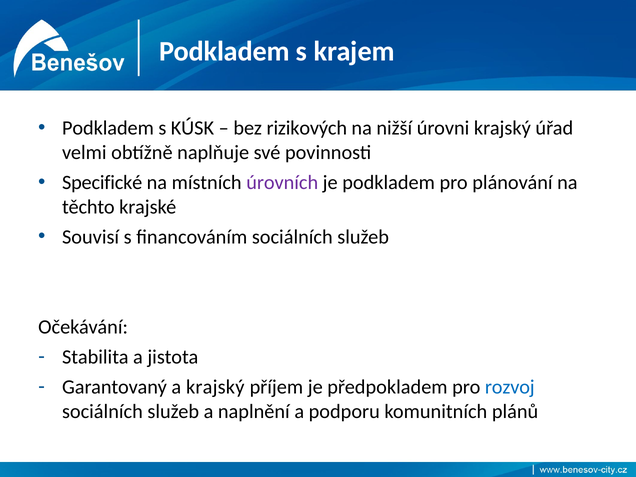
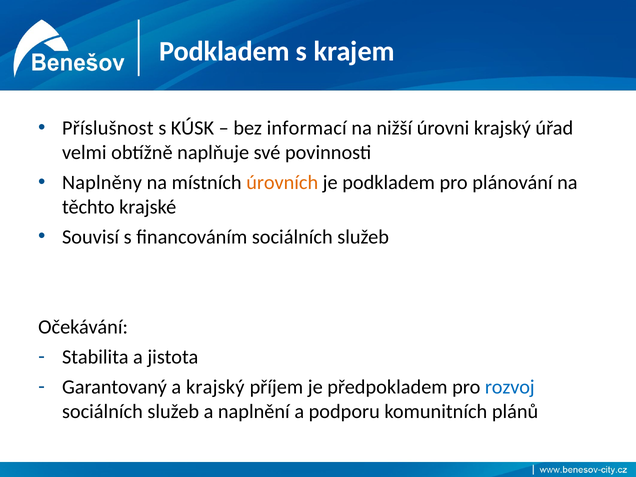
Podkladem: Podkladem -> Příslušnost (108, 128)
rizikových: rizikových -> informací (307, 128)
Specifické: Specifické -> Naplněny (102, 182)
úrovních colour: purple -> orange (282, 182)
